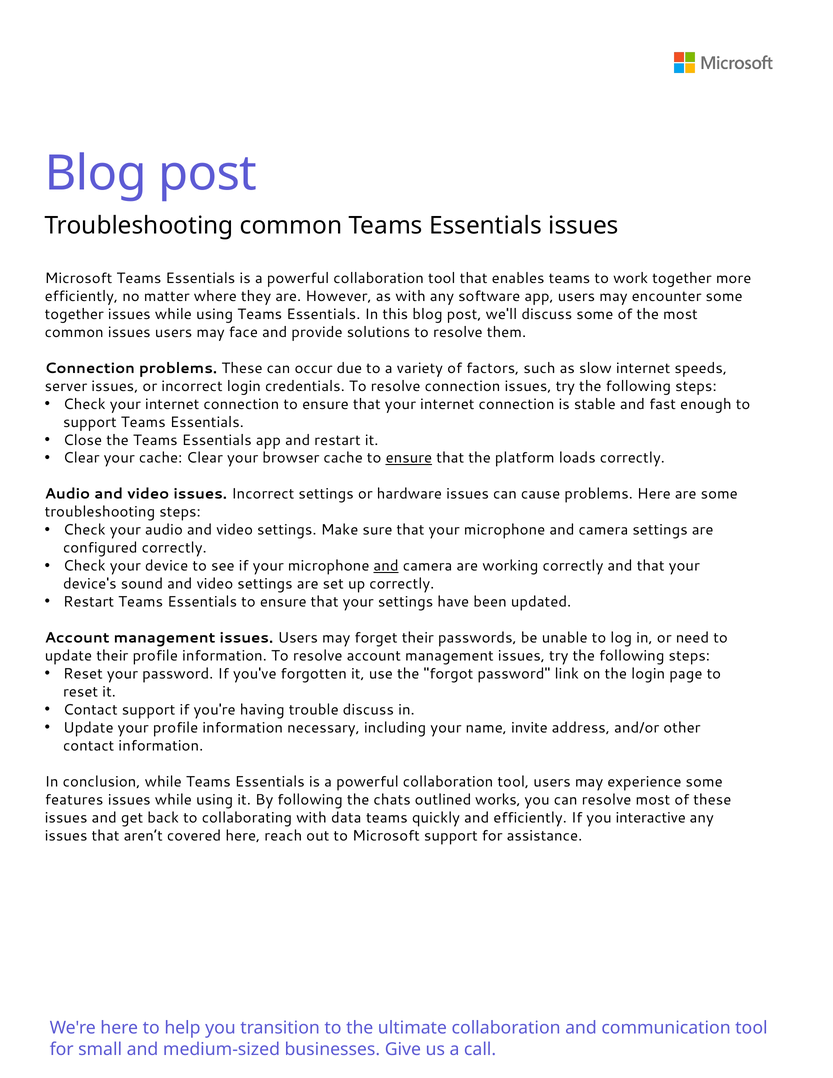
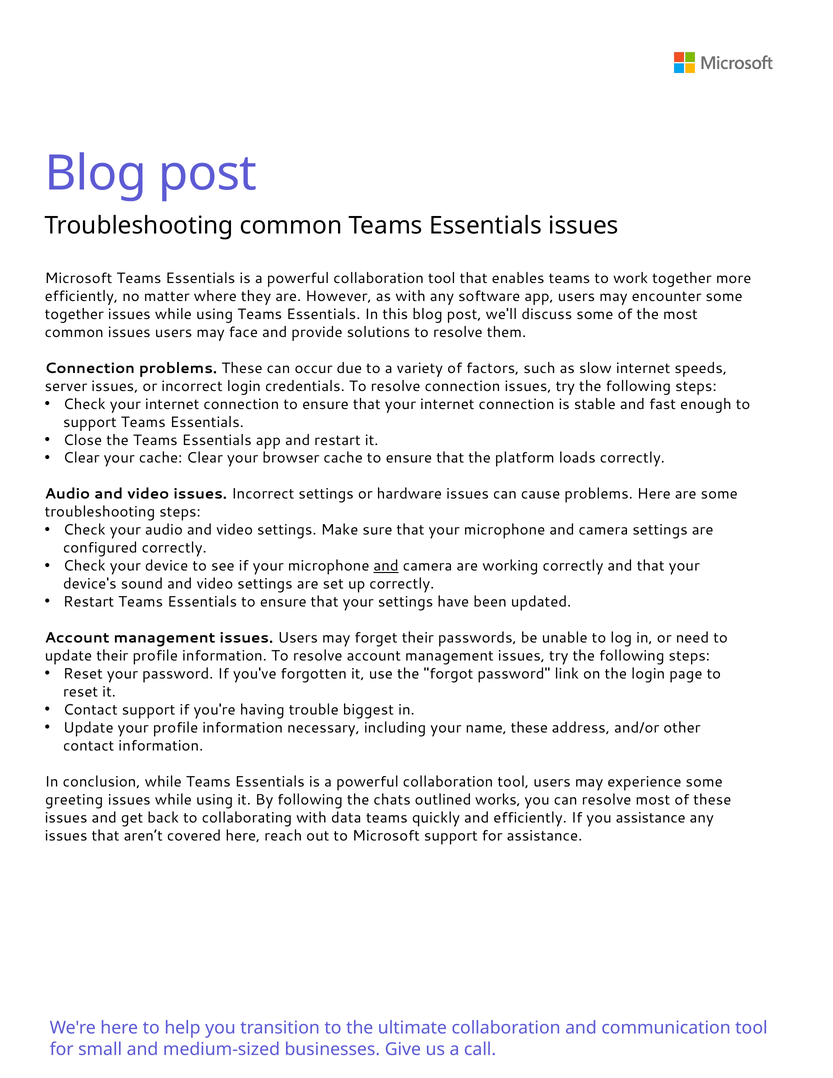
ensure underline: present -> none (409, 458)
trouble discuss: discuss -> biggest (368, 710)
name invite: invite -> these (529, 728)
features: features -> greeting (74, 800)
you interactive: interactive -> assistance (651, 818)
